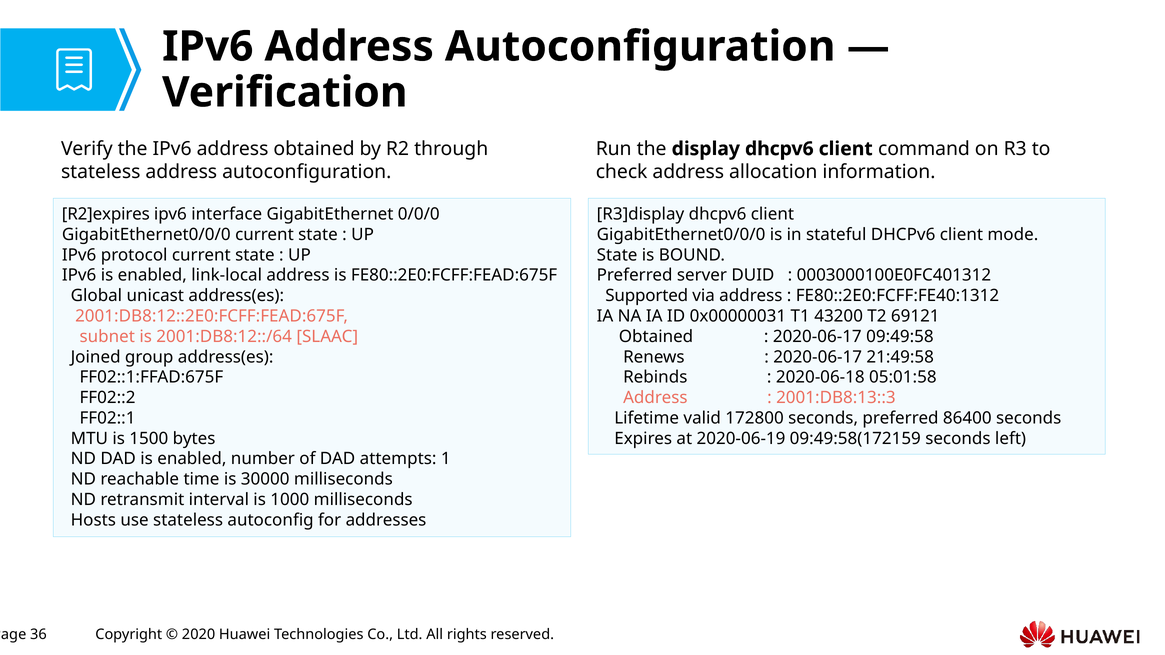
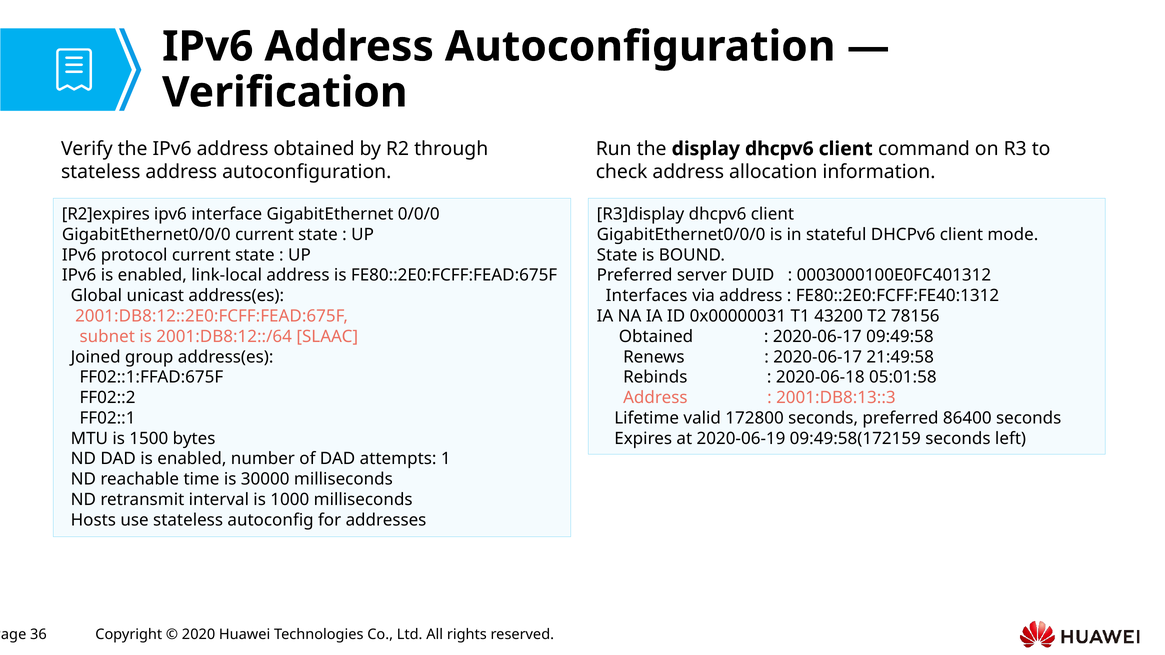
Supported: Supported -> Interfaces (647, 296)
69121: 69121 -> 78156 (915, 316)
